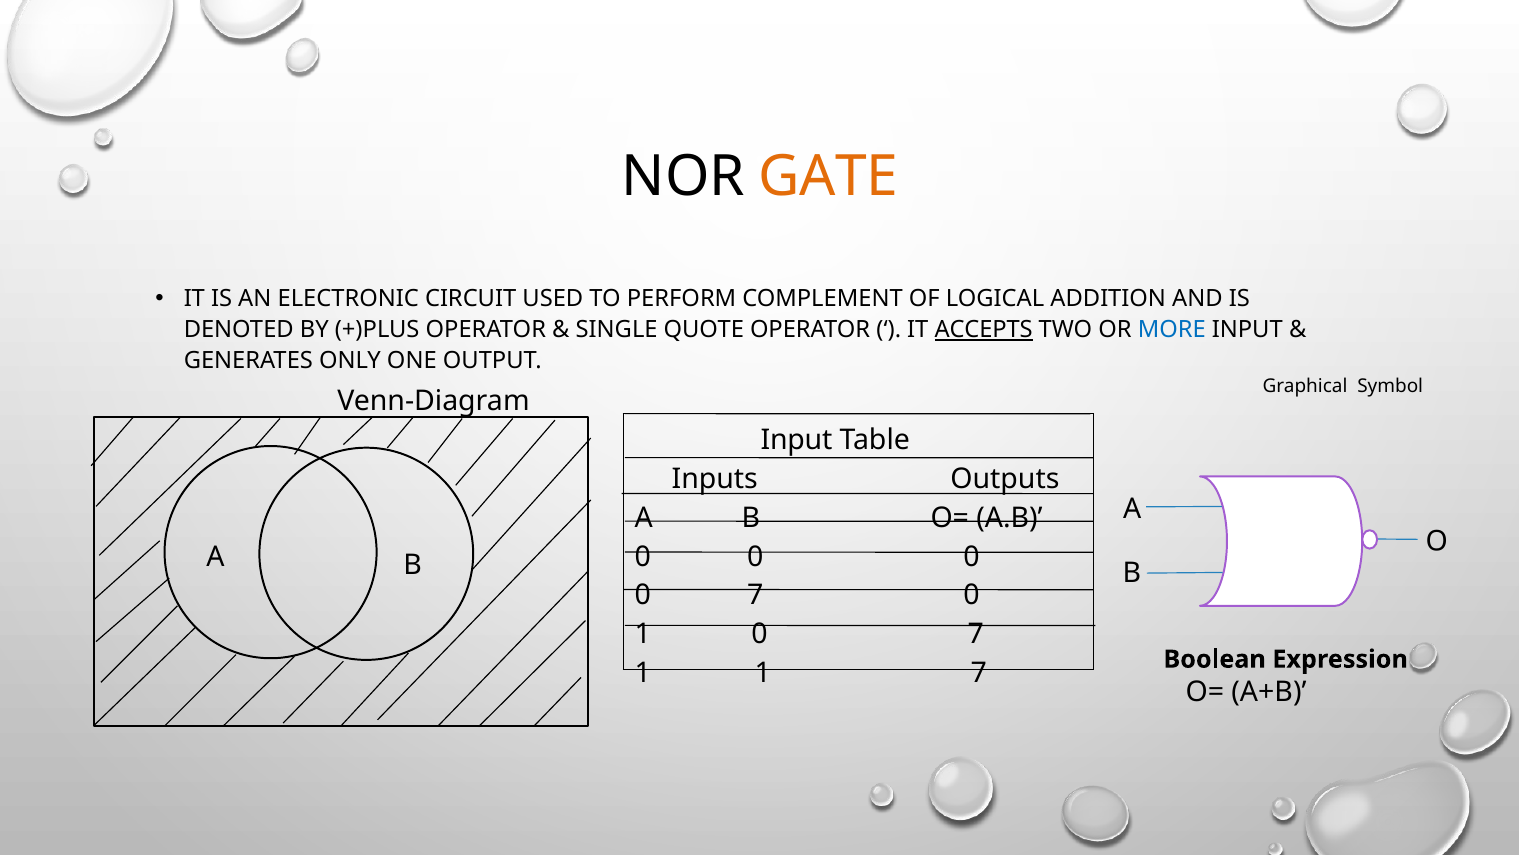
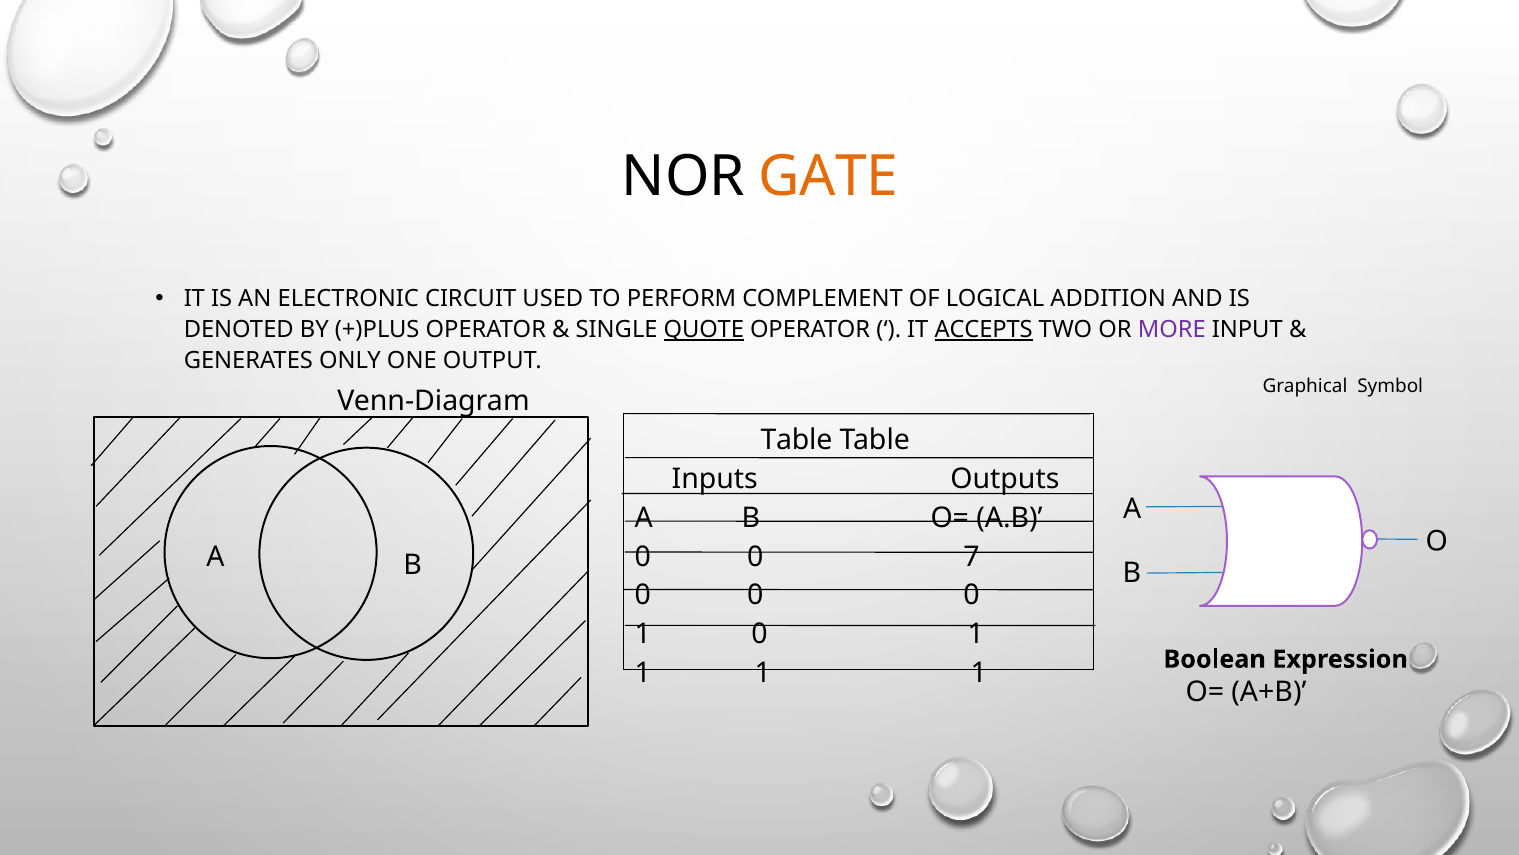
QUOTE underline: none -> present (704, 330)
MORE colour: blue -> purple (1172, 330)
Input: Input -> Table (796, 440)
0: 0 -> 7 (971, 556)
7: 7 -> 0 (755, 595)
1 0 7: 7 -> 1 (976, 634)
7: 7 -> 1 (979, 673)
